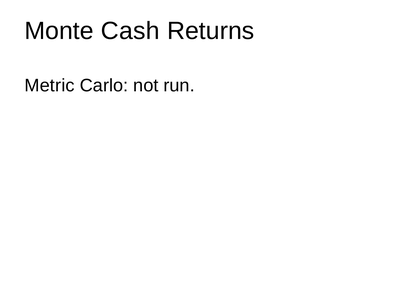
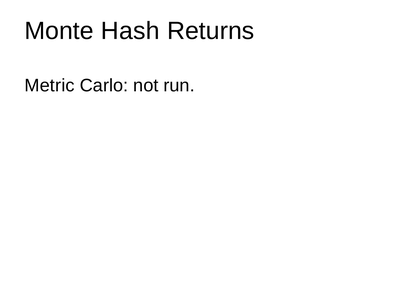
Cash: Cash -> Hash (130, 31)
